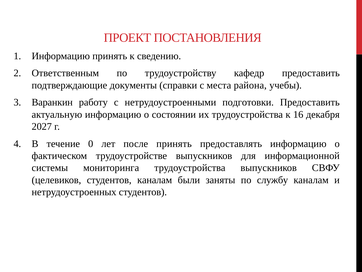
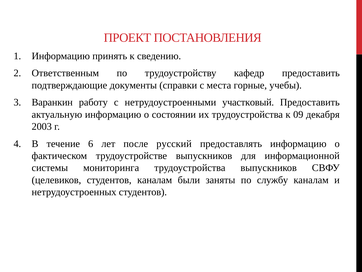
района: района -> горные (250, 85)
подготовки: подготовки -> участковый (248, 102)
16: 16 -> 09 (298, 114)
2027: 2027 -> 2003 (42, 126)
0: 0 -> 6 (91, 143)
после принять: принять -> русский (174, 143)
